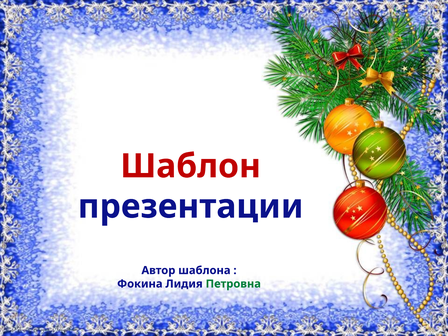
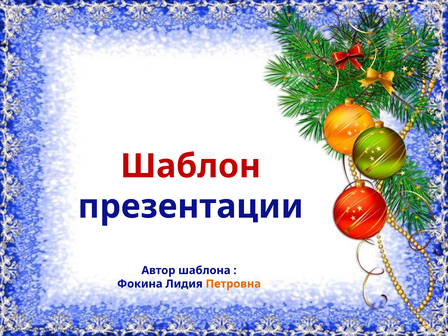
Петровна colour: green -> orange (233, 284)
